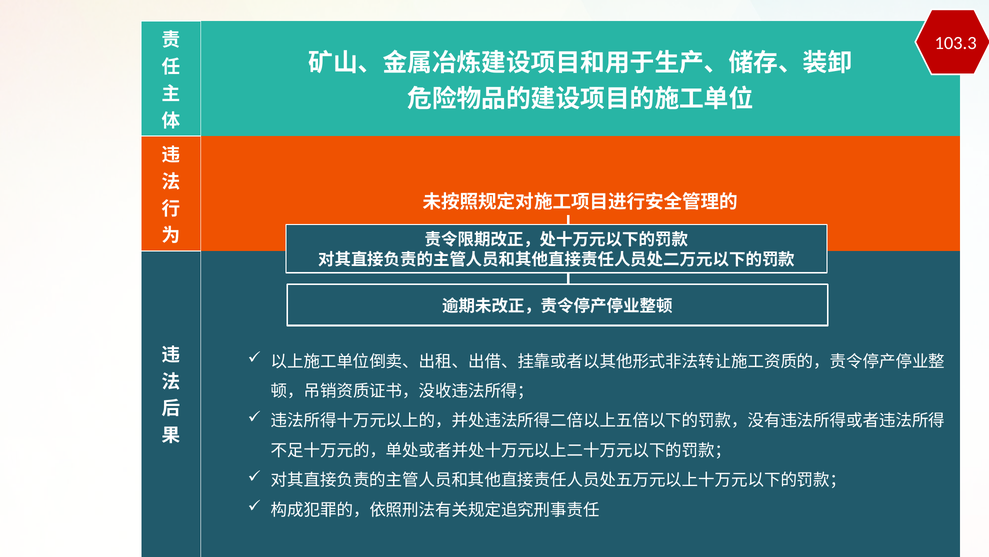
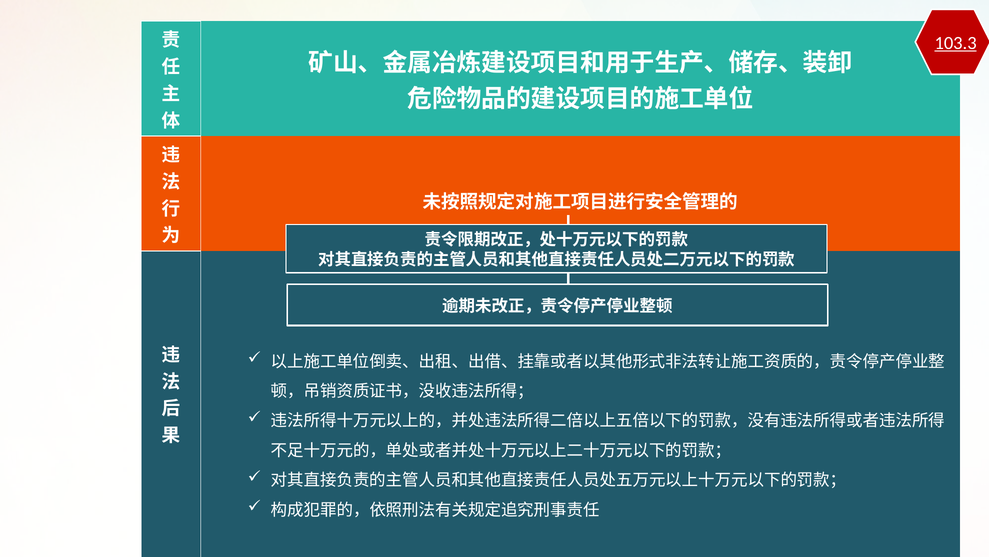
103.3 underline: none -> present (956, 43)
